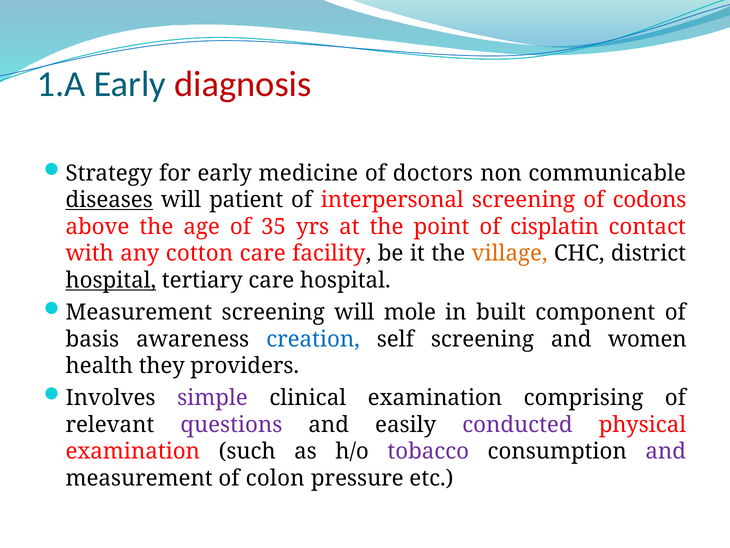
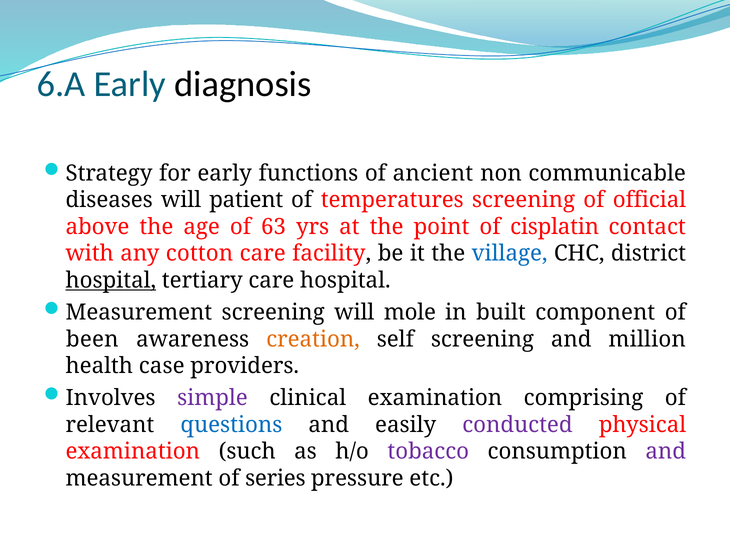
1.A: 1.A -> 6.A (61, 84)
diagnosis colour: red -> black (243, 84)
medicine: medicine -> functions (308, 173)
doctors: doctors -> ancient (433, 173)
diseases underline: present -> none (109, 200)
interpersonal: interpersonal -> temperatures (392, 200)
codons: codons -> official (649, 200)
35: 35 -> 63 (274, 227)
village colour: orange -> blue (510, 253)
basis: basis -> been (92, 339)
creation colour: blue -> orange (313, 339)
women: women -> million (647, 339)
they: they -> case (162, 366)
questions colour: purple -> blue (231, 424)
colon: colon -> series (275, 478)
